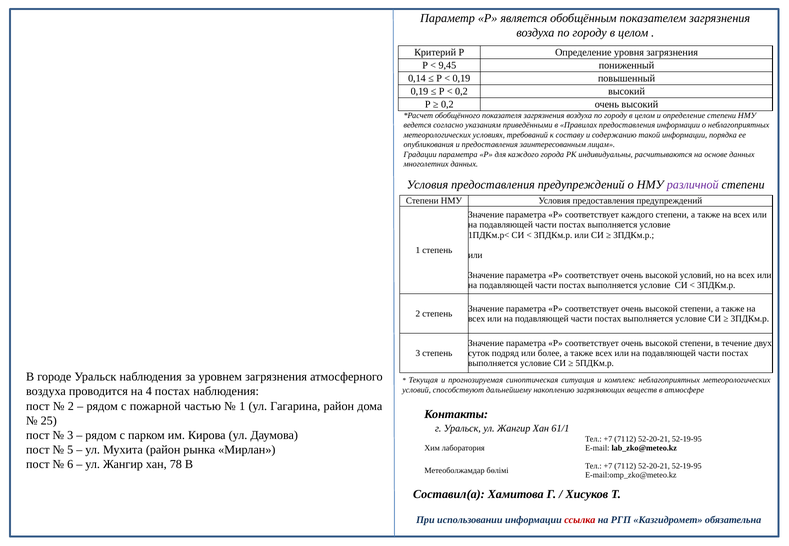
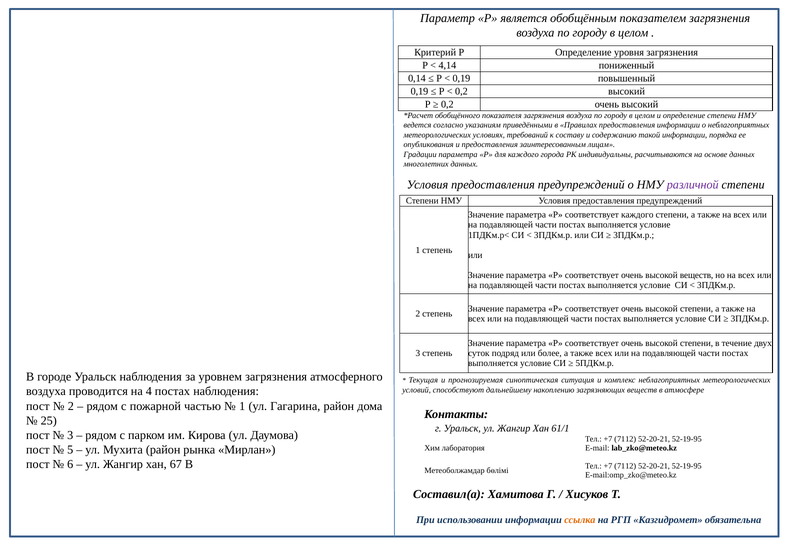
9,45: 9,45 -> 4,14 (447, 65)
высокой условий: условий -> веществ (697, 275)
78: 78 -> 67 (176, 464)
ссылка colour: red -> orange (580, 520)
